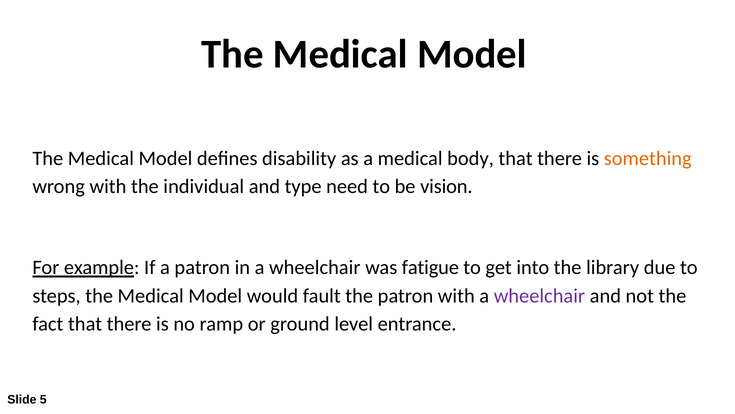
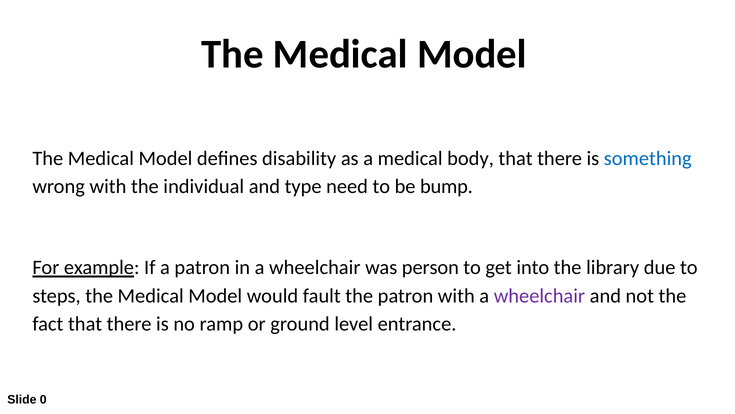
something colour: orange -> blue (648, 158)
vision: vision -> bump (446, 186)
fatigue: fatigue -> person (430, 267)
5: 5 -> 0 (43, 399)
